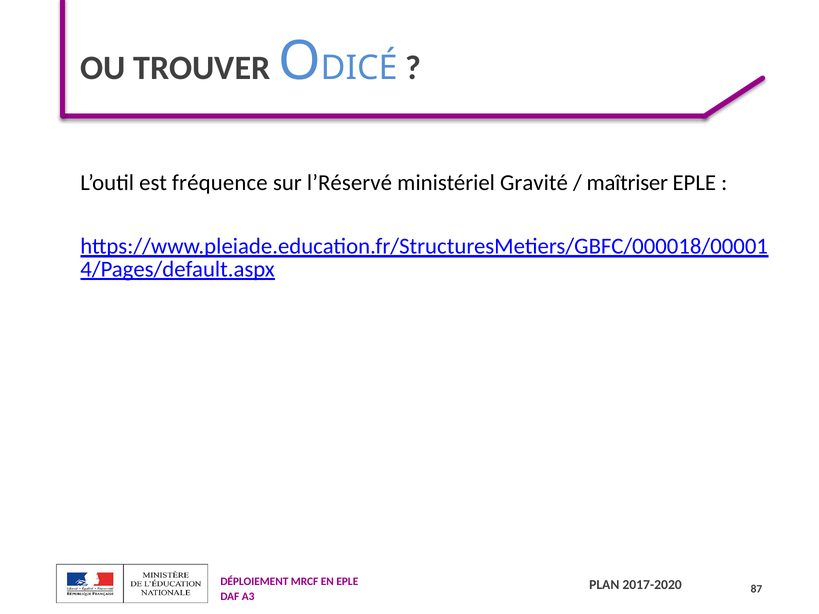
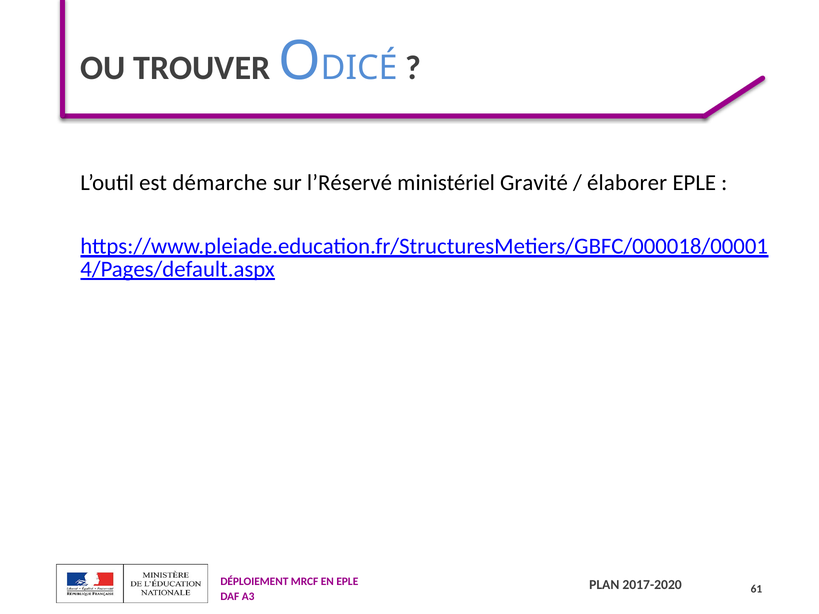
fréquence: fréquence -> démarche (220, 183)
maîtriser: maîtriser -> élaborer (627, 183)
87: 87 -> 61 (756, 589)
